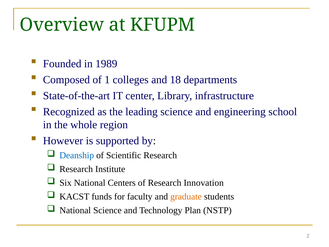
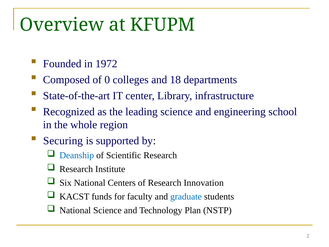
1989: 1989 -> 1972 (106, 64)
1: 1 -> 0 (107, 80)
However: However -> Securing (63, 141)
graduate colour: orange -> blue (186, 196)
